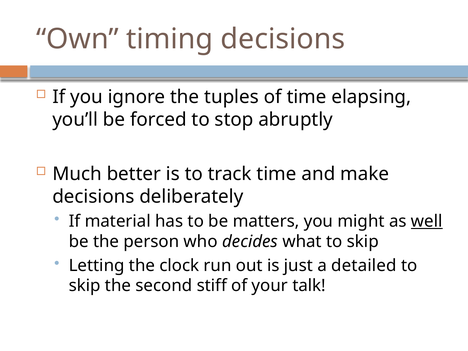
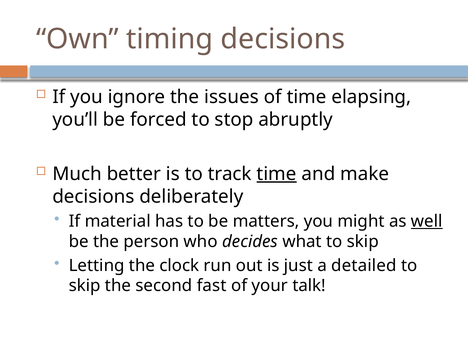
tuples: tuples -> issues (232, 97)
time underline: none -> present (277, 174)
stiff: stiff -> fast (212, 286)
